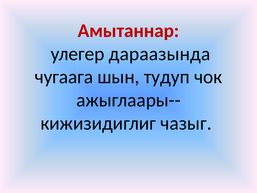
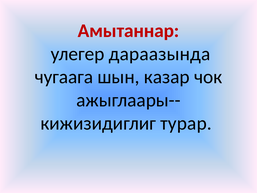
тудуп: тудуп -> казар (167, 77)
чазыг: чазыг -> турар (186, 123)
